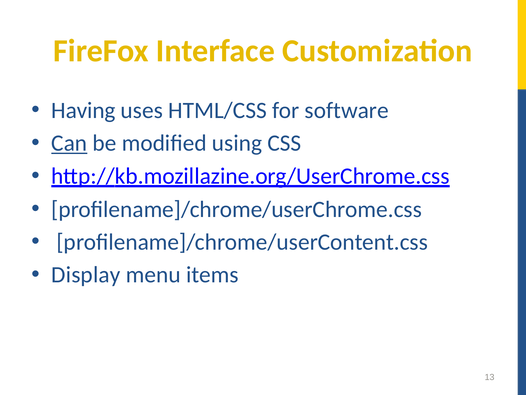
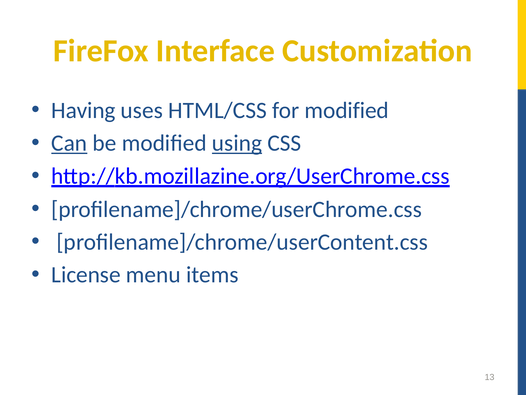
for software: software -> modified (347, 110)
using underline: none -> present (237, 143)
Display: Display -> License (86, 275)
